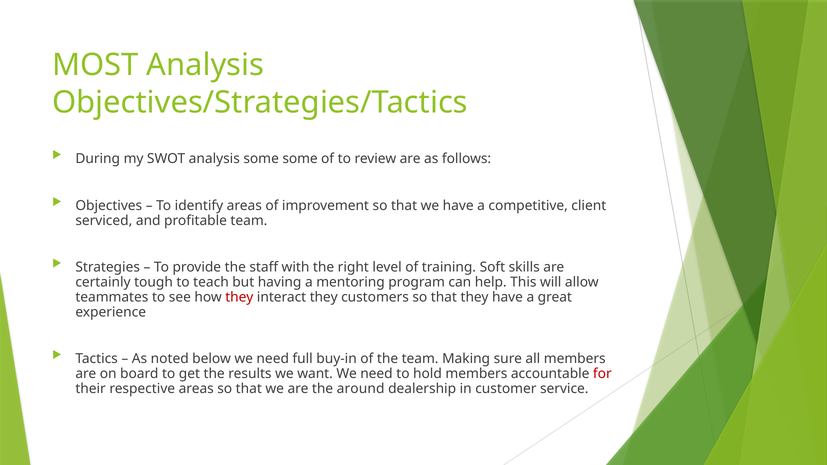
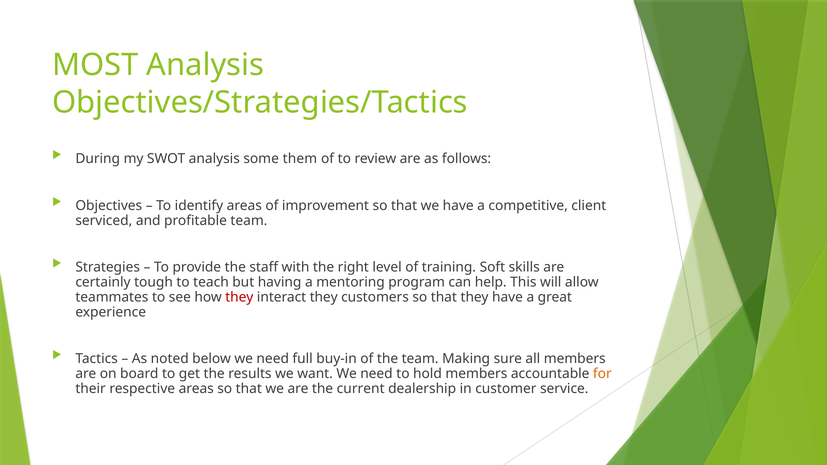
some some: some -> them (300, 159)
for colour: red -> orange (602, 374)
around: around -> current (361, 389)
